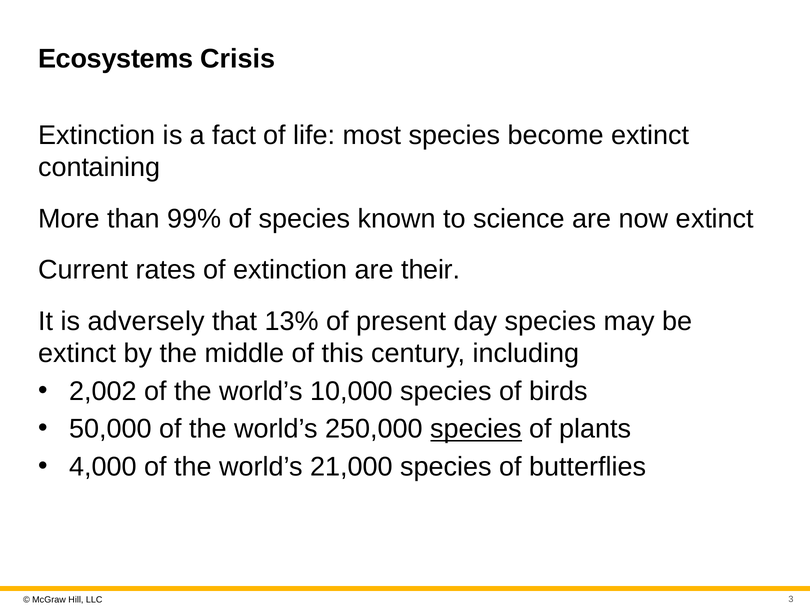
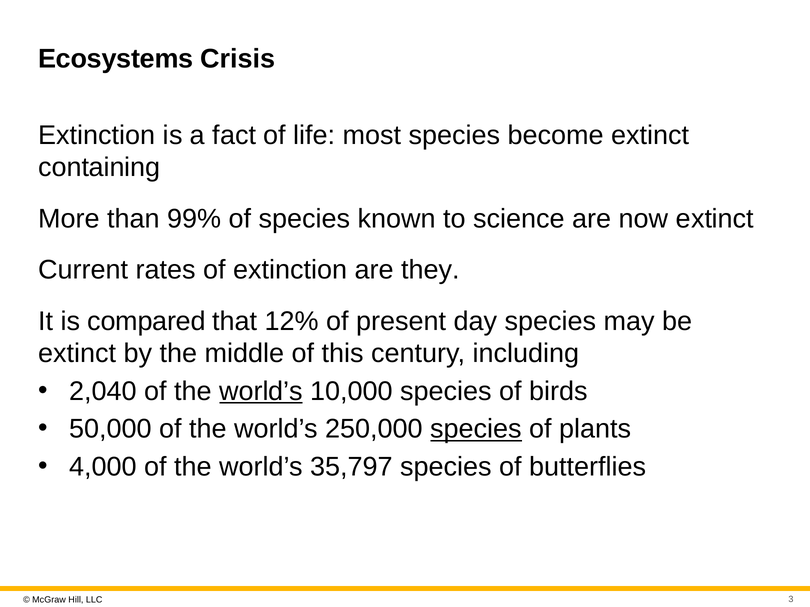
their: their -> they (431, 270)
adversely: adversely -> compared (146, 321)
13%: 13% -> 12% (292, 321)
2,002: 2,002 -> 2,040 (103, 392)
world’s underline: none -> present (261, 392)
21,000: 21,000 -> 35,797 (351, 467)
